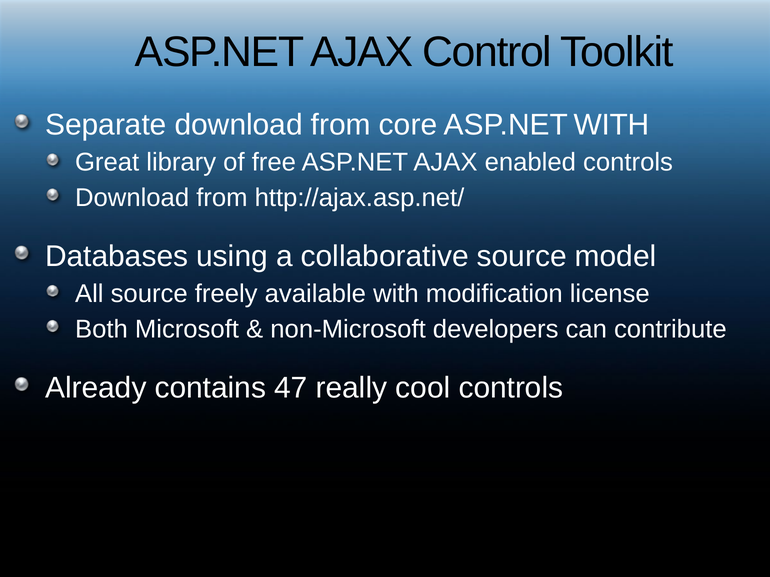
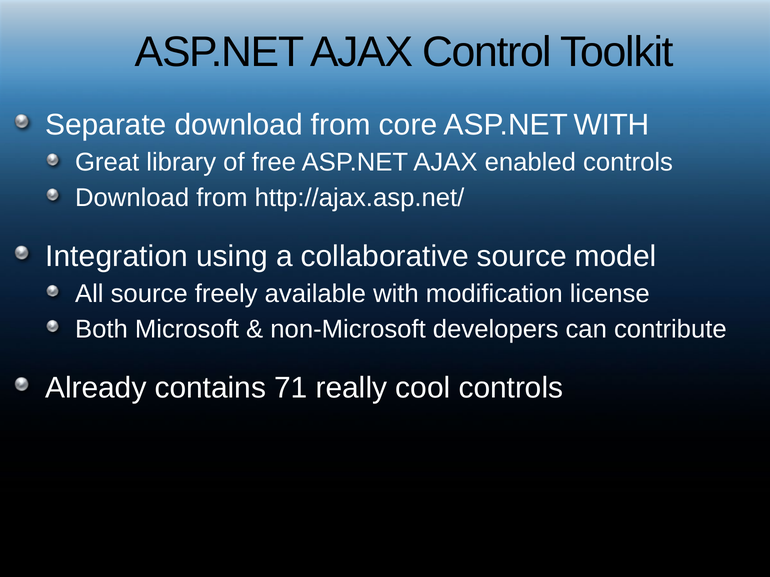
Databases: Databases -> Integration (117, 257)
47: 47 -> 71 (291, 388)
